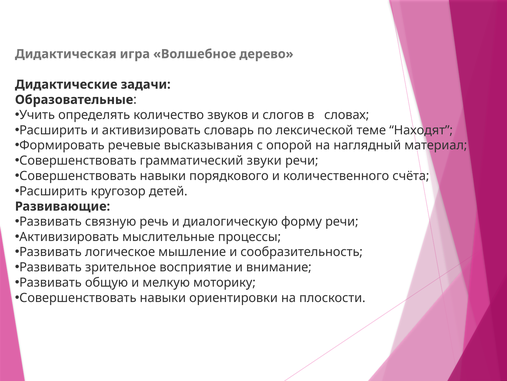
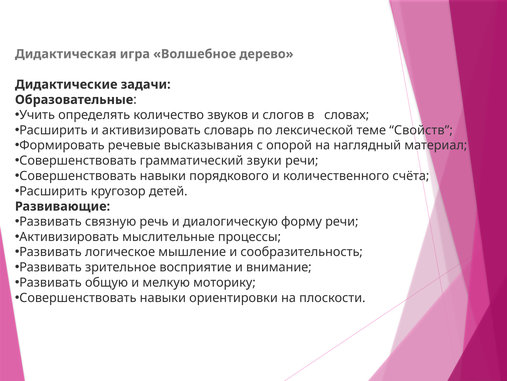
Находят: Находят -> Свойств (421, 130)
